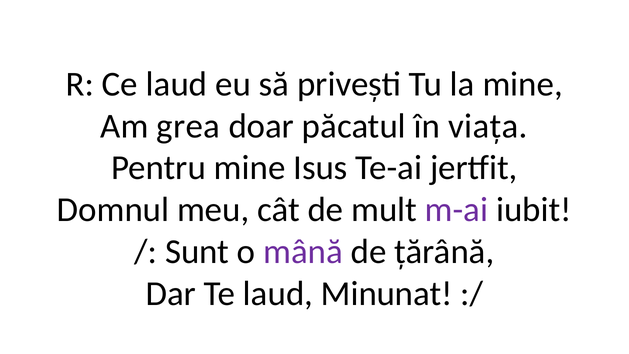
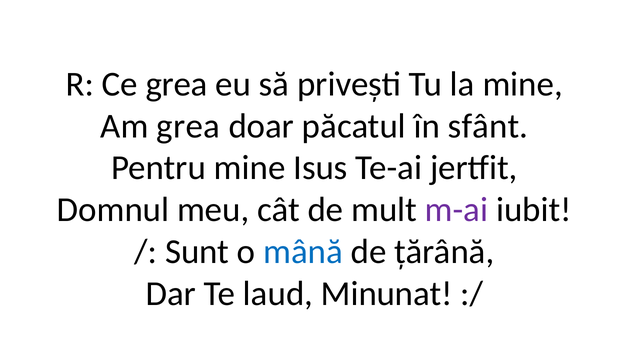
Ce laud: laud -> grea (177, 84)
viața: viața -> sfânt (488, 126)
mână colour: purple -> blue (303, 252)
